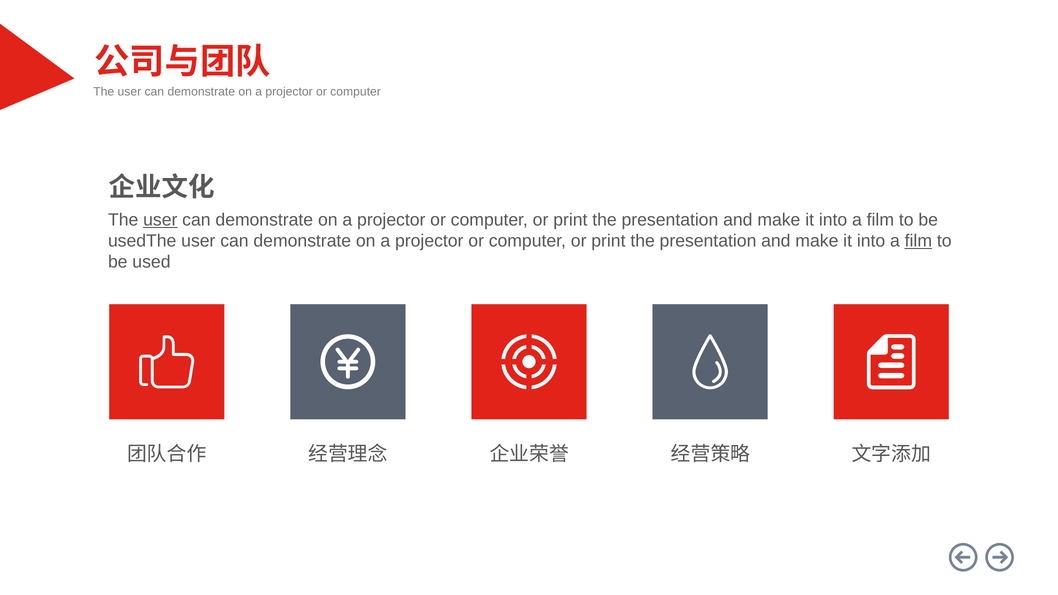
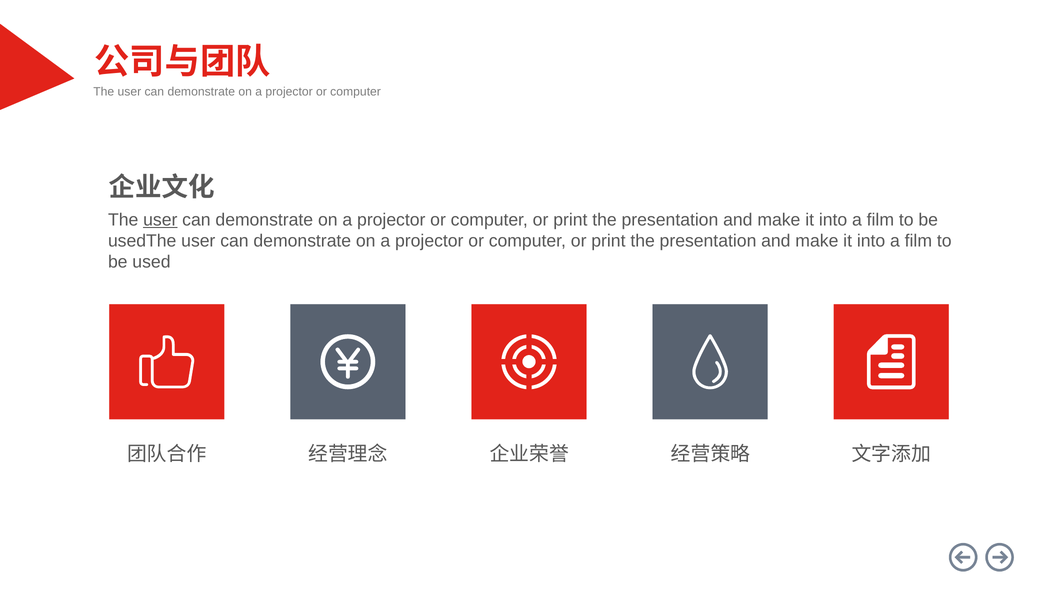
film underline: present -> none (918, 241)
